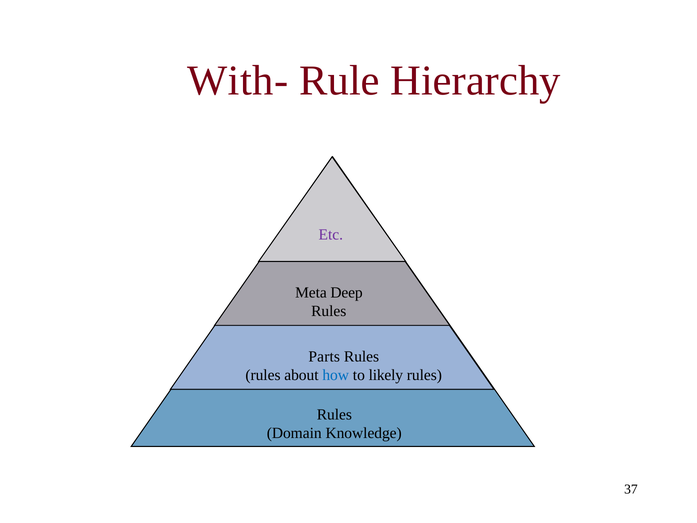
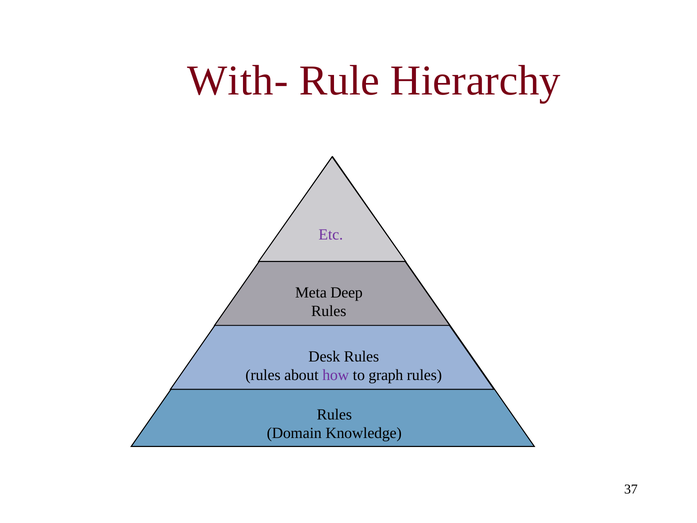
Parts: Parts -> Desk (324, 356)
how colour: blue -> purple (336, 375)
likely: likely -> graph (386, 375)
